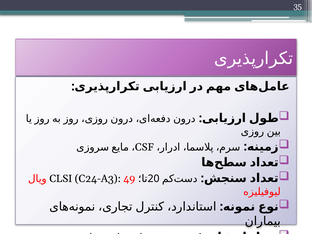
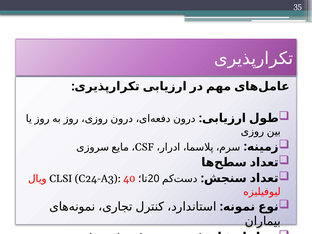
49: 49 -> 40 (129, 179)
